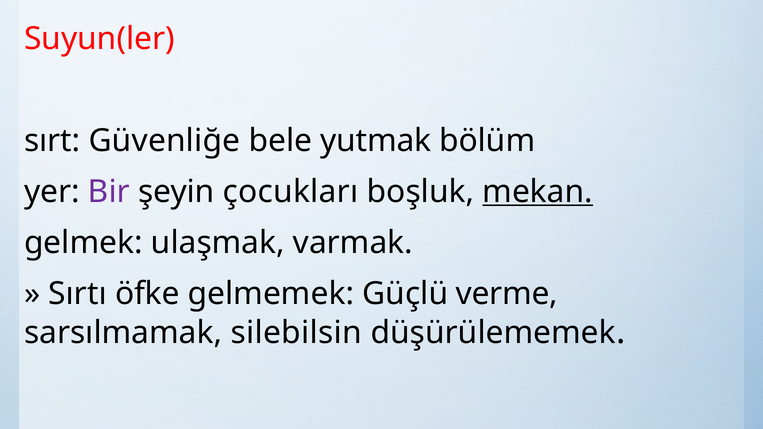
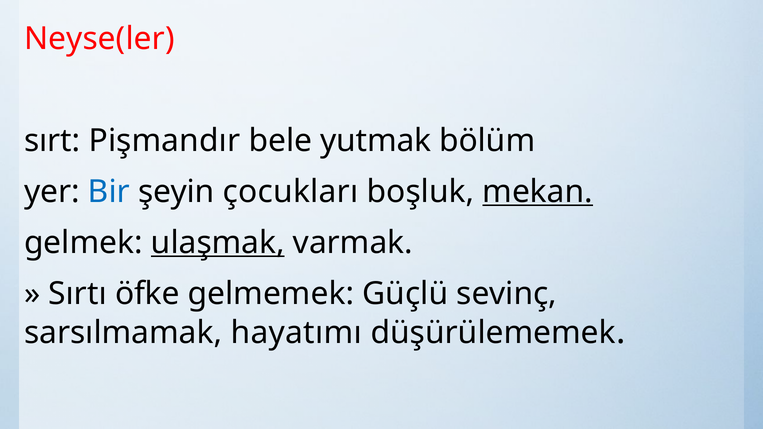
Suyun(ler: Suyun(ler -> Neyse(ler (99, 39)
Güvenliğe: Güvenliğe -> Pişmandır (164, 141)
Bir colour: purple -> blue (109, 192)
ulaşmak underline: none -> present (218, 243)
verme: verme -> sevinç (507, 294)
silebilsin: silebilsin -> hayatımı (296, 333)
